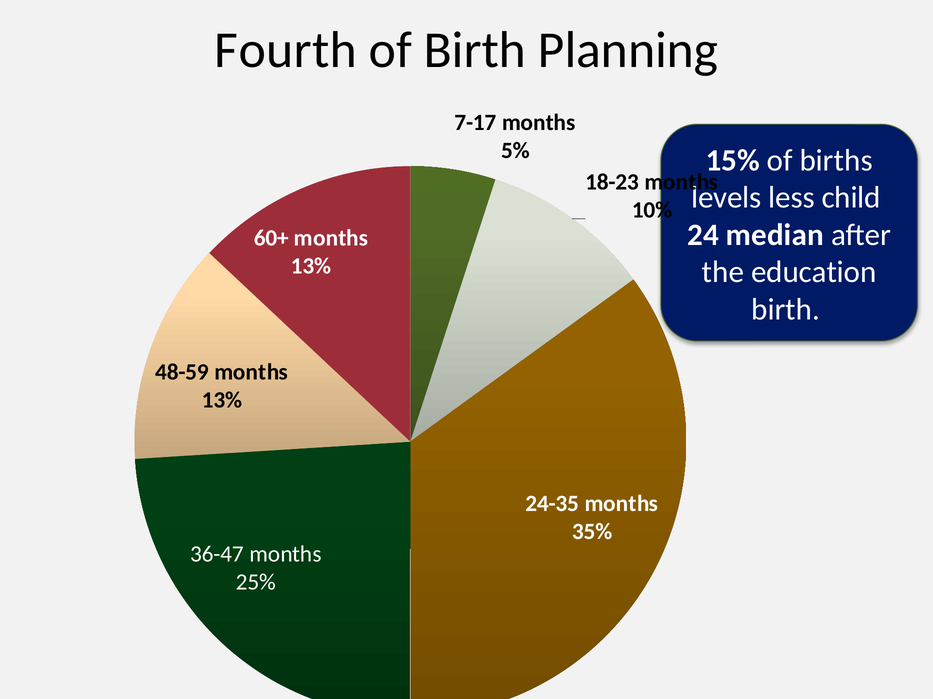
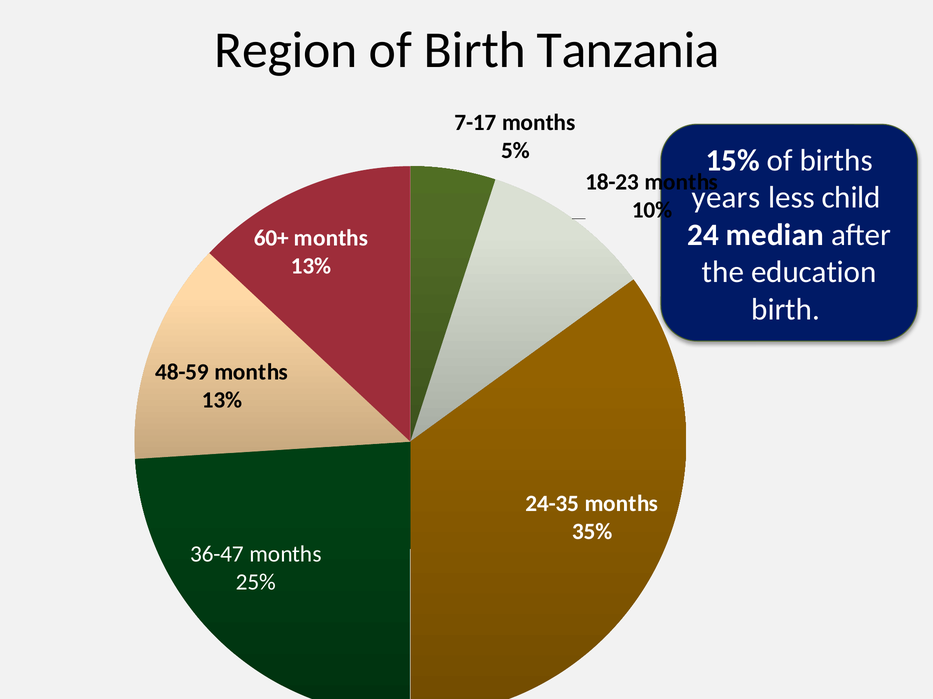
Fourth: Fourth -> Region (286, 50)
Planning: Planning -> Tanzania (628, 50)
levels: levels -> years (726, 198)
